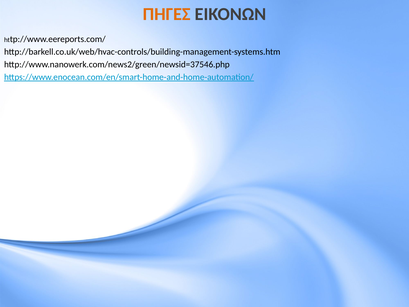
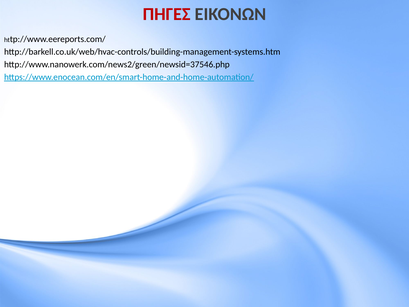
ΠΗΓΕΣ colour: orange -> red (167, 14)
